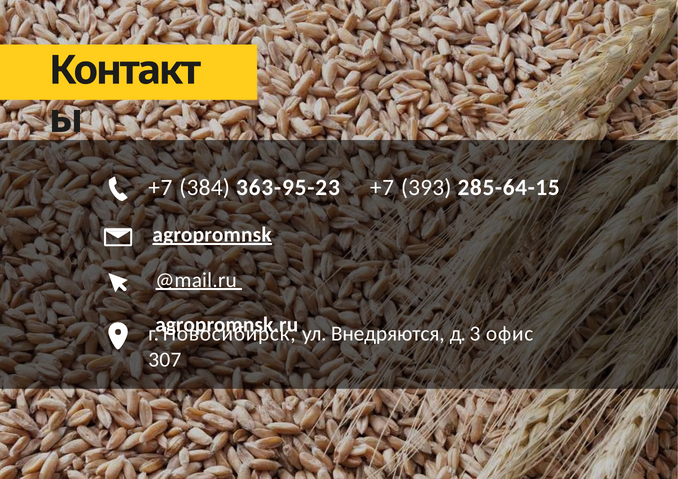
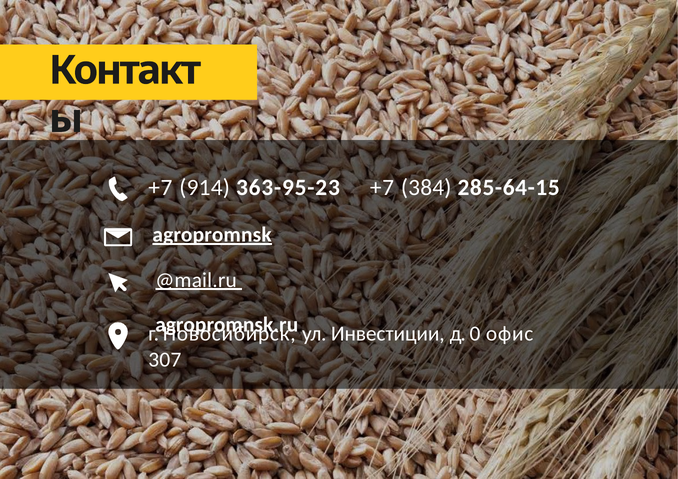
393: 393 -> 384 (426, 188)
384: 384 -> 914 (205, 188)
Внедряются: Внедряются -> Инвестиции (388, 334)
3: 3 -> 0 (475, 334)
